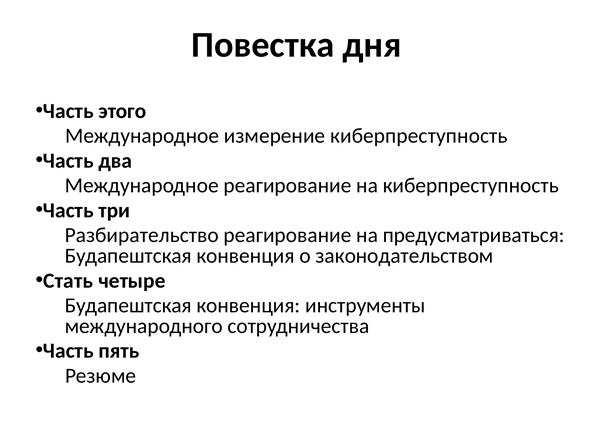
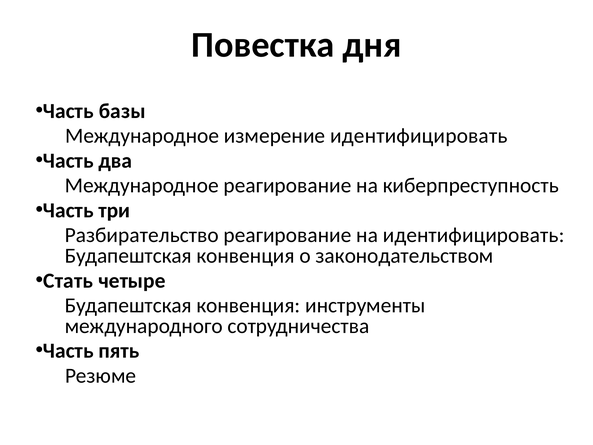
этого: этого -> базы (122, 111)
измерение киберпреступность: киберпреступность -> идентифицировать (419, 136)
на предусматриваться: предусматриваться -> идентифицировать (474, 235)
